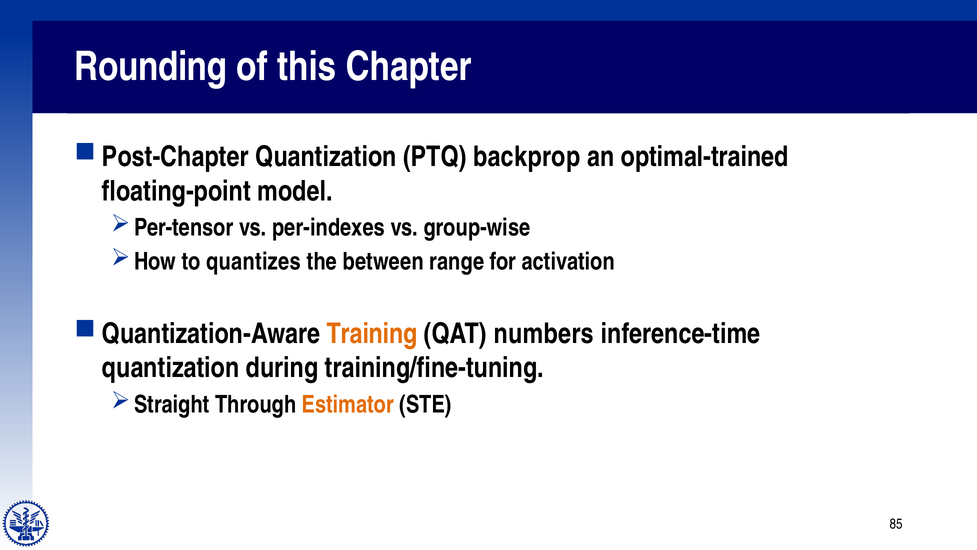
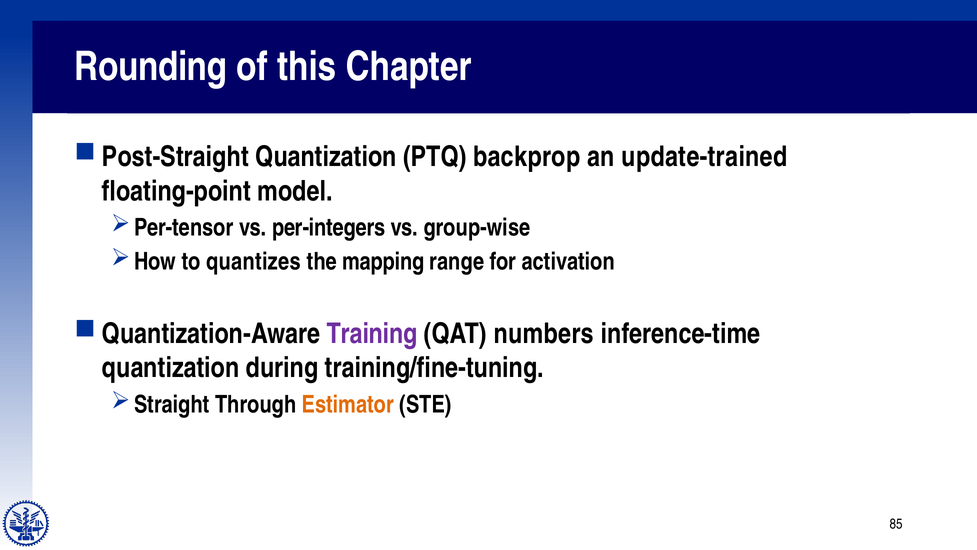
Post-Chapter: Post-Chapter -> Post-Straight (175, 157)
optimal-trained: optimal-trained -> update-trained (704, 157)
per-indexes: per-indexes -> per-integers (329, 227)
between: between -> mapping (383, 262)
Training colour: orange -> purple (372, 334)
